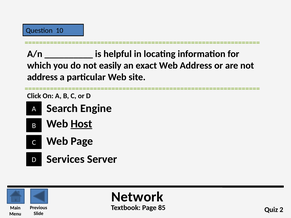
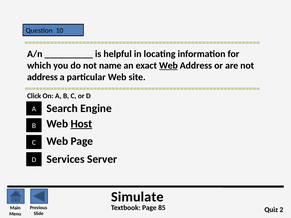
easily: easily -> name (110, 66)
Web underline: none -> present (168, 66)
Network: Network -> Simulate (137, 197)
